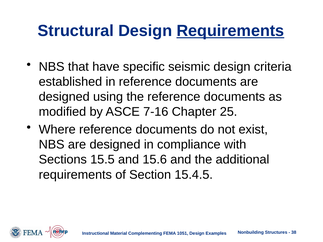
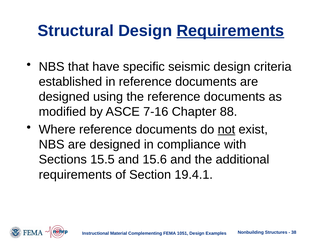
25: 25 -> 88 (229, 112)
not underline: none -> present (226, 130)
15.4.5: 15.4.5 -> 19.4.1 (194, 175)
